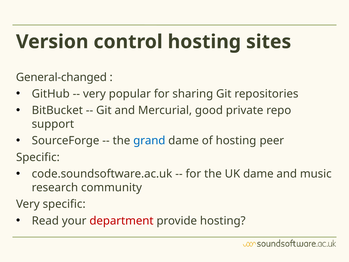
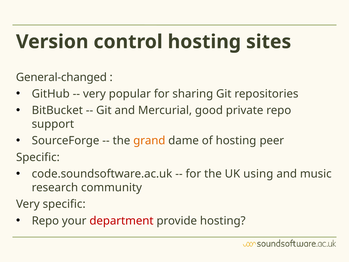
grand colour: blue -> orange (149, 141)
UK dame: dame -> using (258, 174)
Read: Read -> Repo (45, 221)
